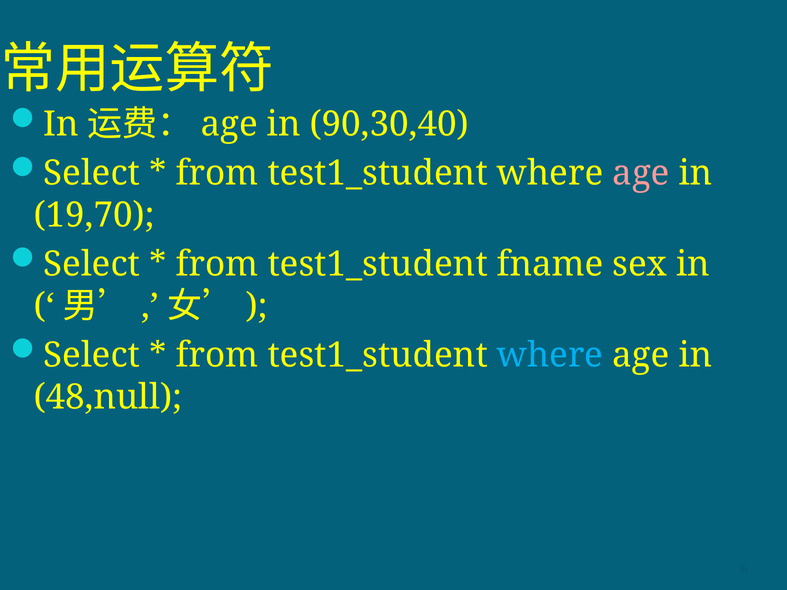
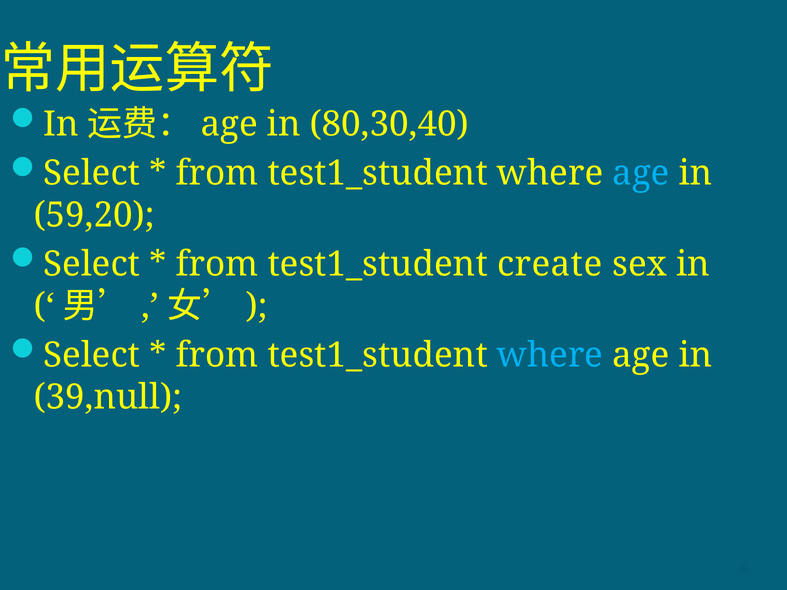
90,30,40: 90,30,40 -> 80,30,40 (389, 124)
age colour: pink -> light blue (641, 173)
19,70: 19,70 -> 59,20 (94, 215)
fname: fname -> create (550, 264)
48,null: 48,null -> 39,null (108, 397)
